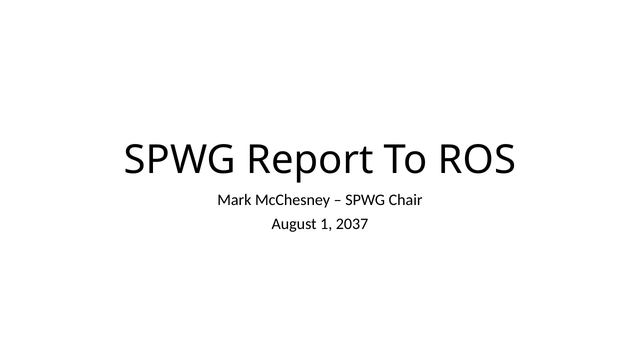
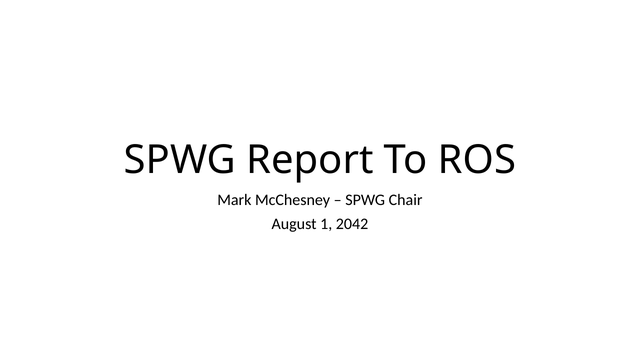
2037: 2037 -> 2042 (352, 224)
